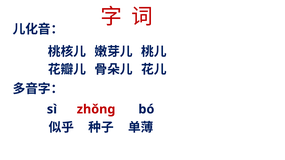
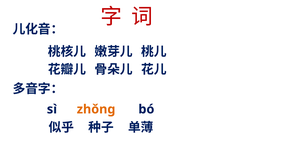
zhǒng colour: red -> orange (96, 109)
